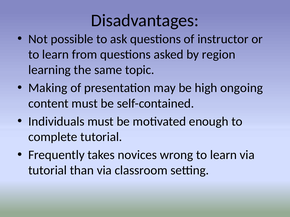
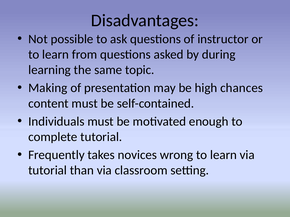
region: region -> during (219, 55)
ongoing: ongoing -> chances (242, 88)
